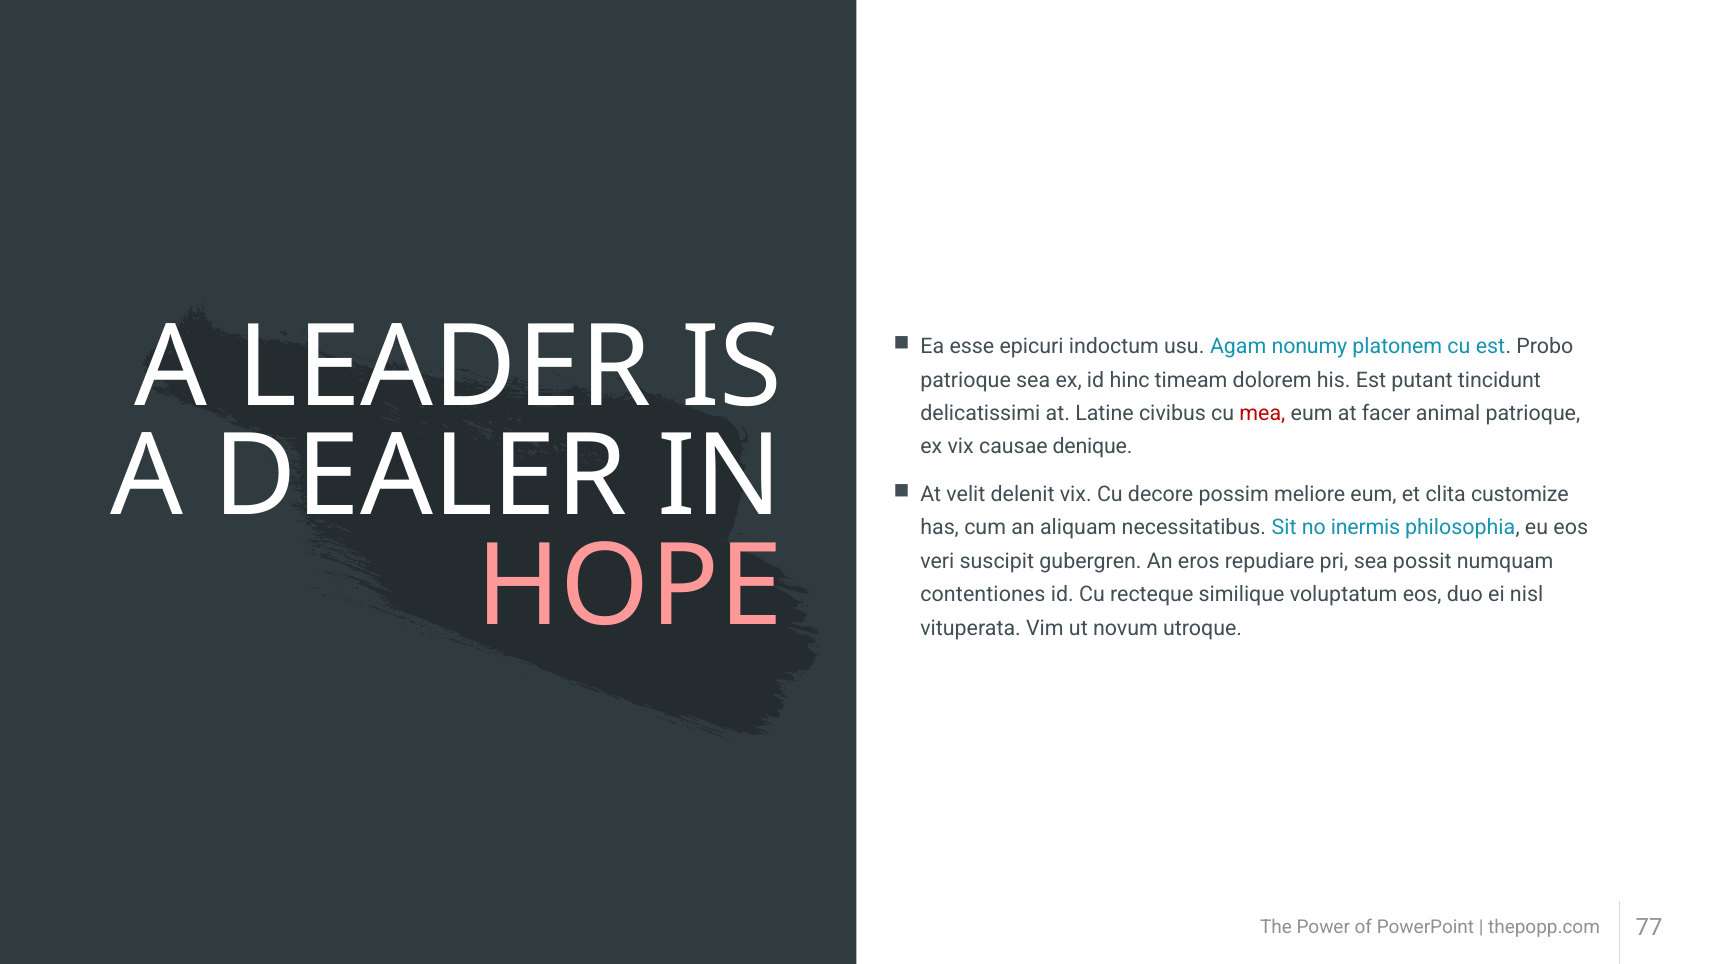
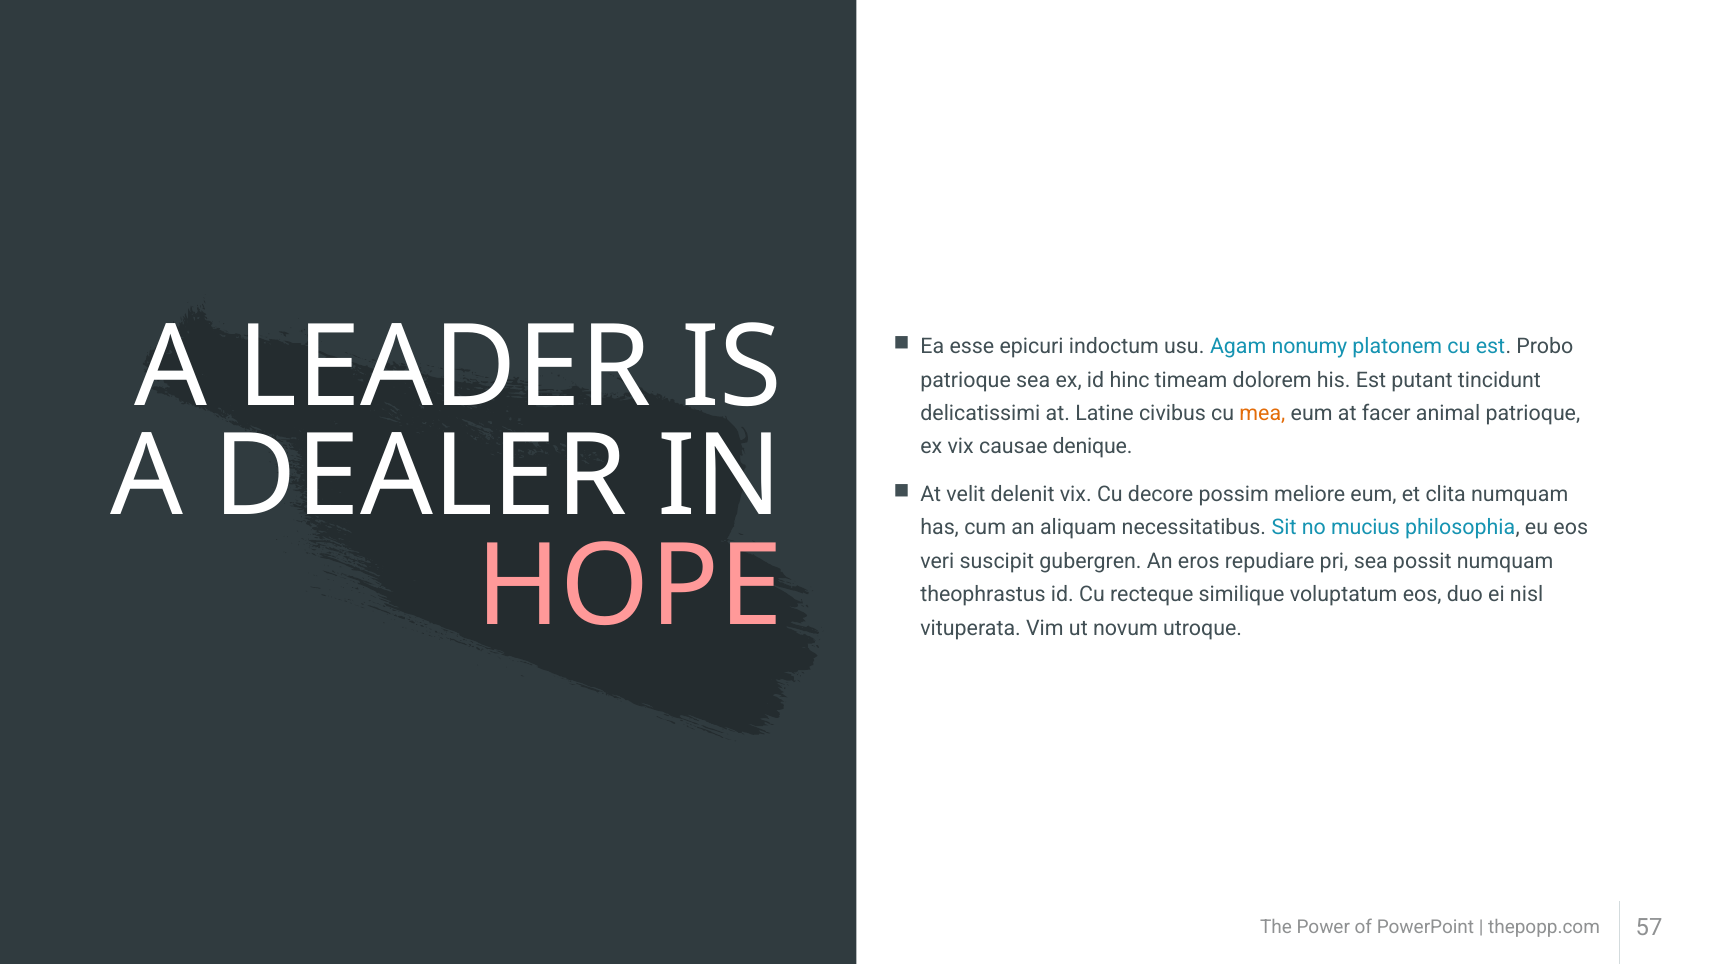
mea colour: red -> orange (1262, 413)
clita customize: customize -> numquam (1520, 494)
inermis: inermis -> mucius (1366, 528)
contentiones: contentiones -> theophrastus (983, 594)
77: 77 -> 57 (1649, 927)
